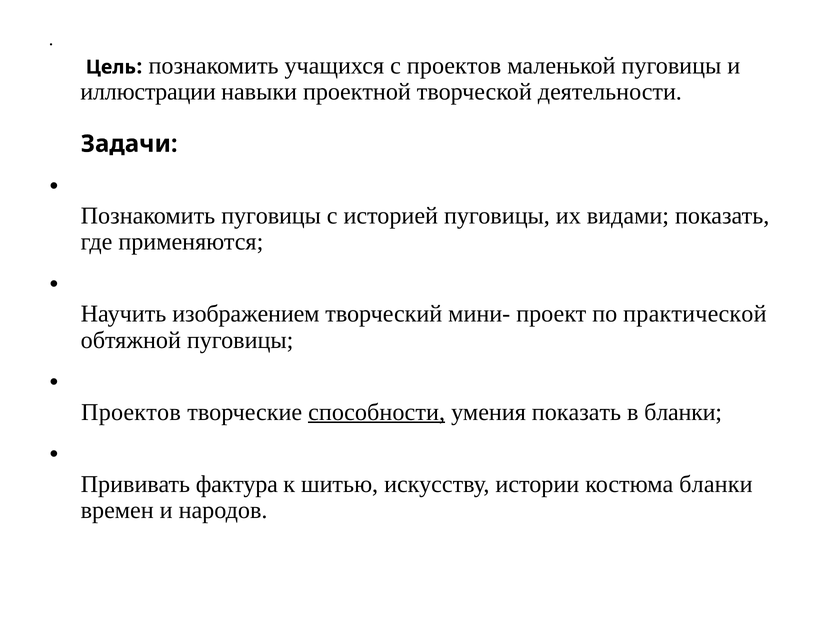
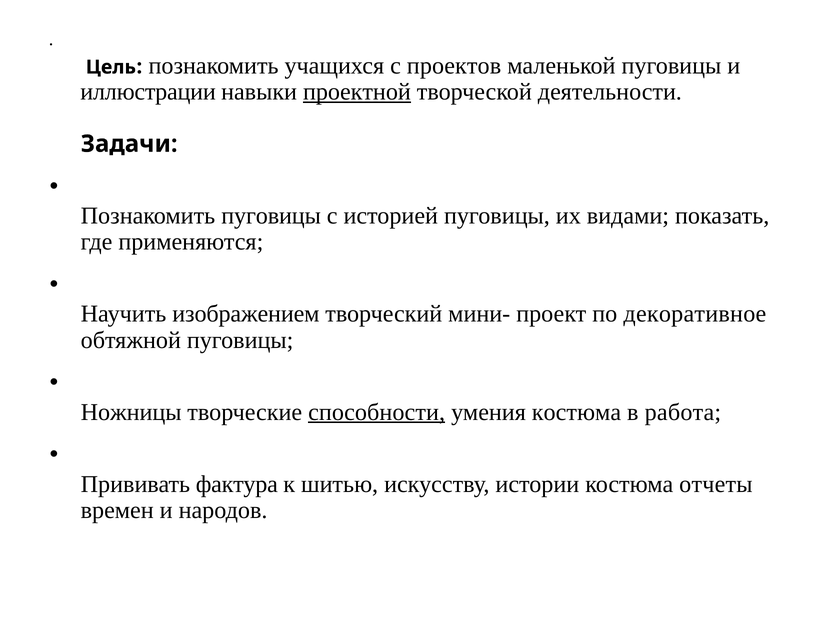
проектной underline: none -> present (357, 92)
практической: практической -> декоративное (695, 314)
Проектов: Проектов -> Ножницы (131, 412)
умения показать: показать -> костюма (576, 412)
в бланки: бланки -> работа (683, 412)
костюма бланки: бланки -> отчеты (716, 484)
